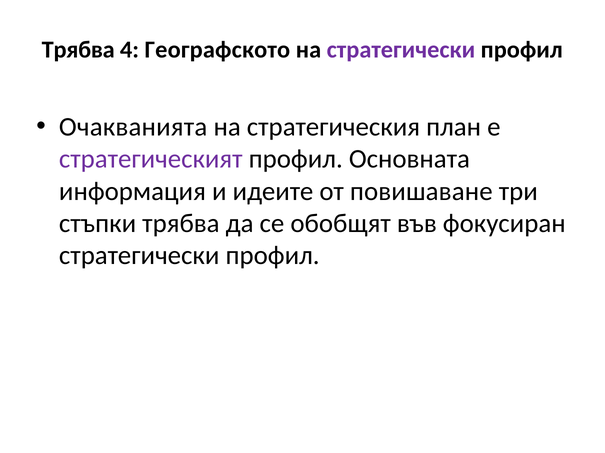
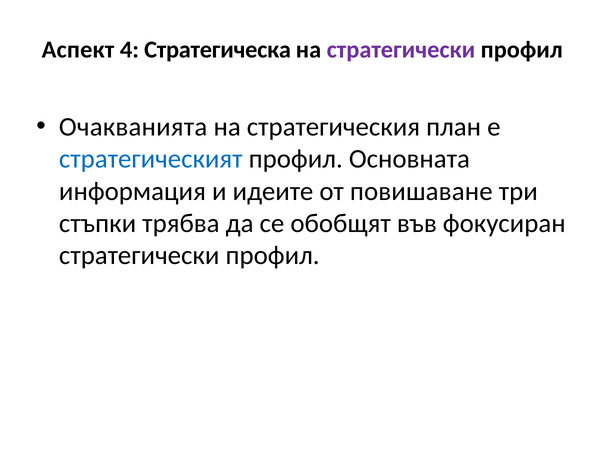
Трябва: Трябва -> Аспект (78, 50)
Географското: Географското -> Стратегическа (218, 50)
стратегическият colour: purple -> blue (151, 159)
